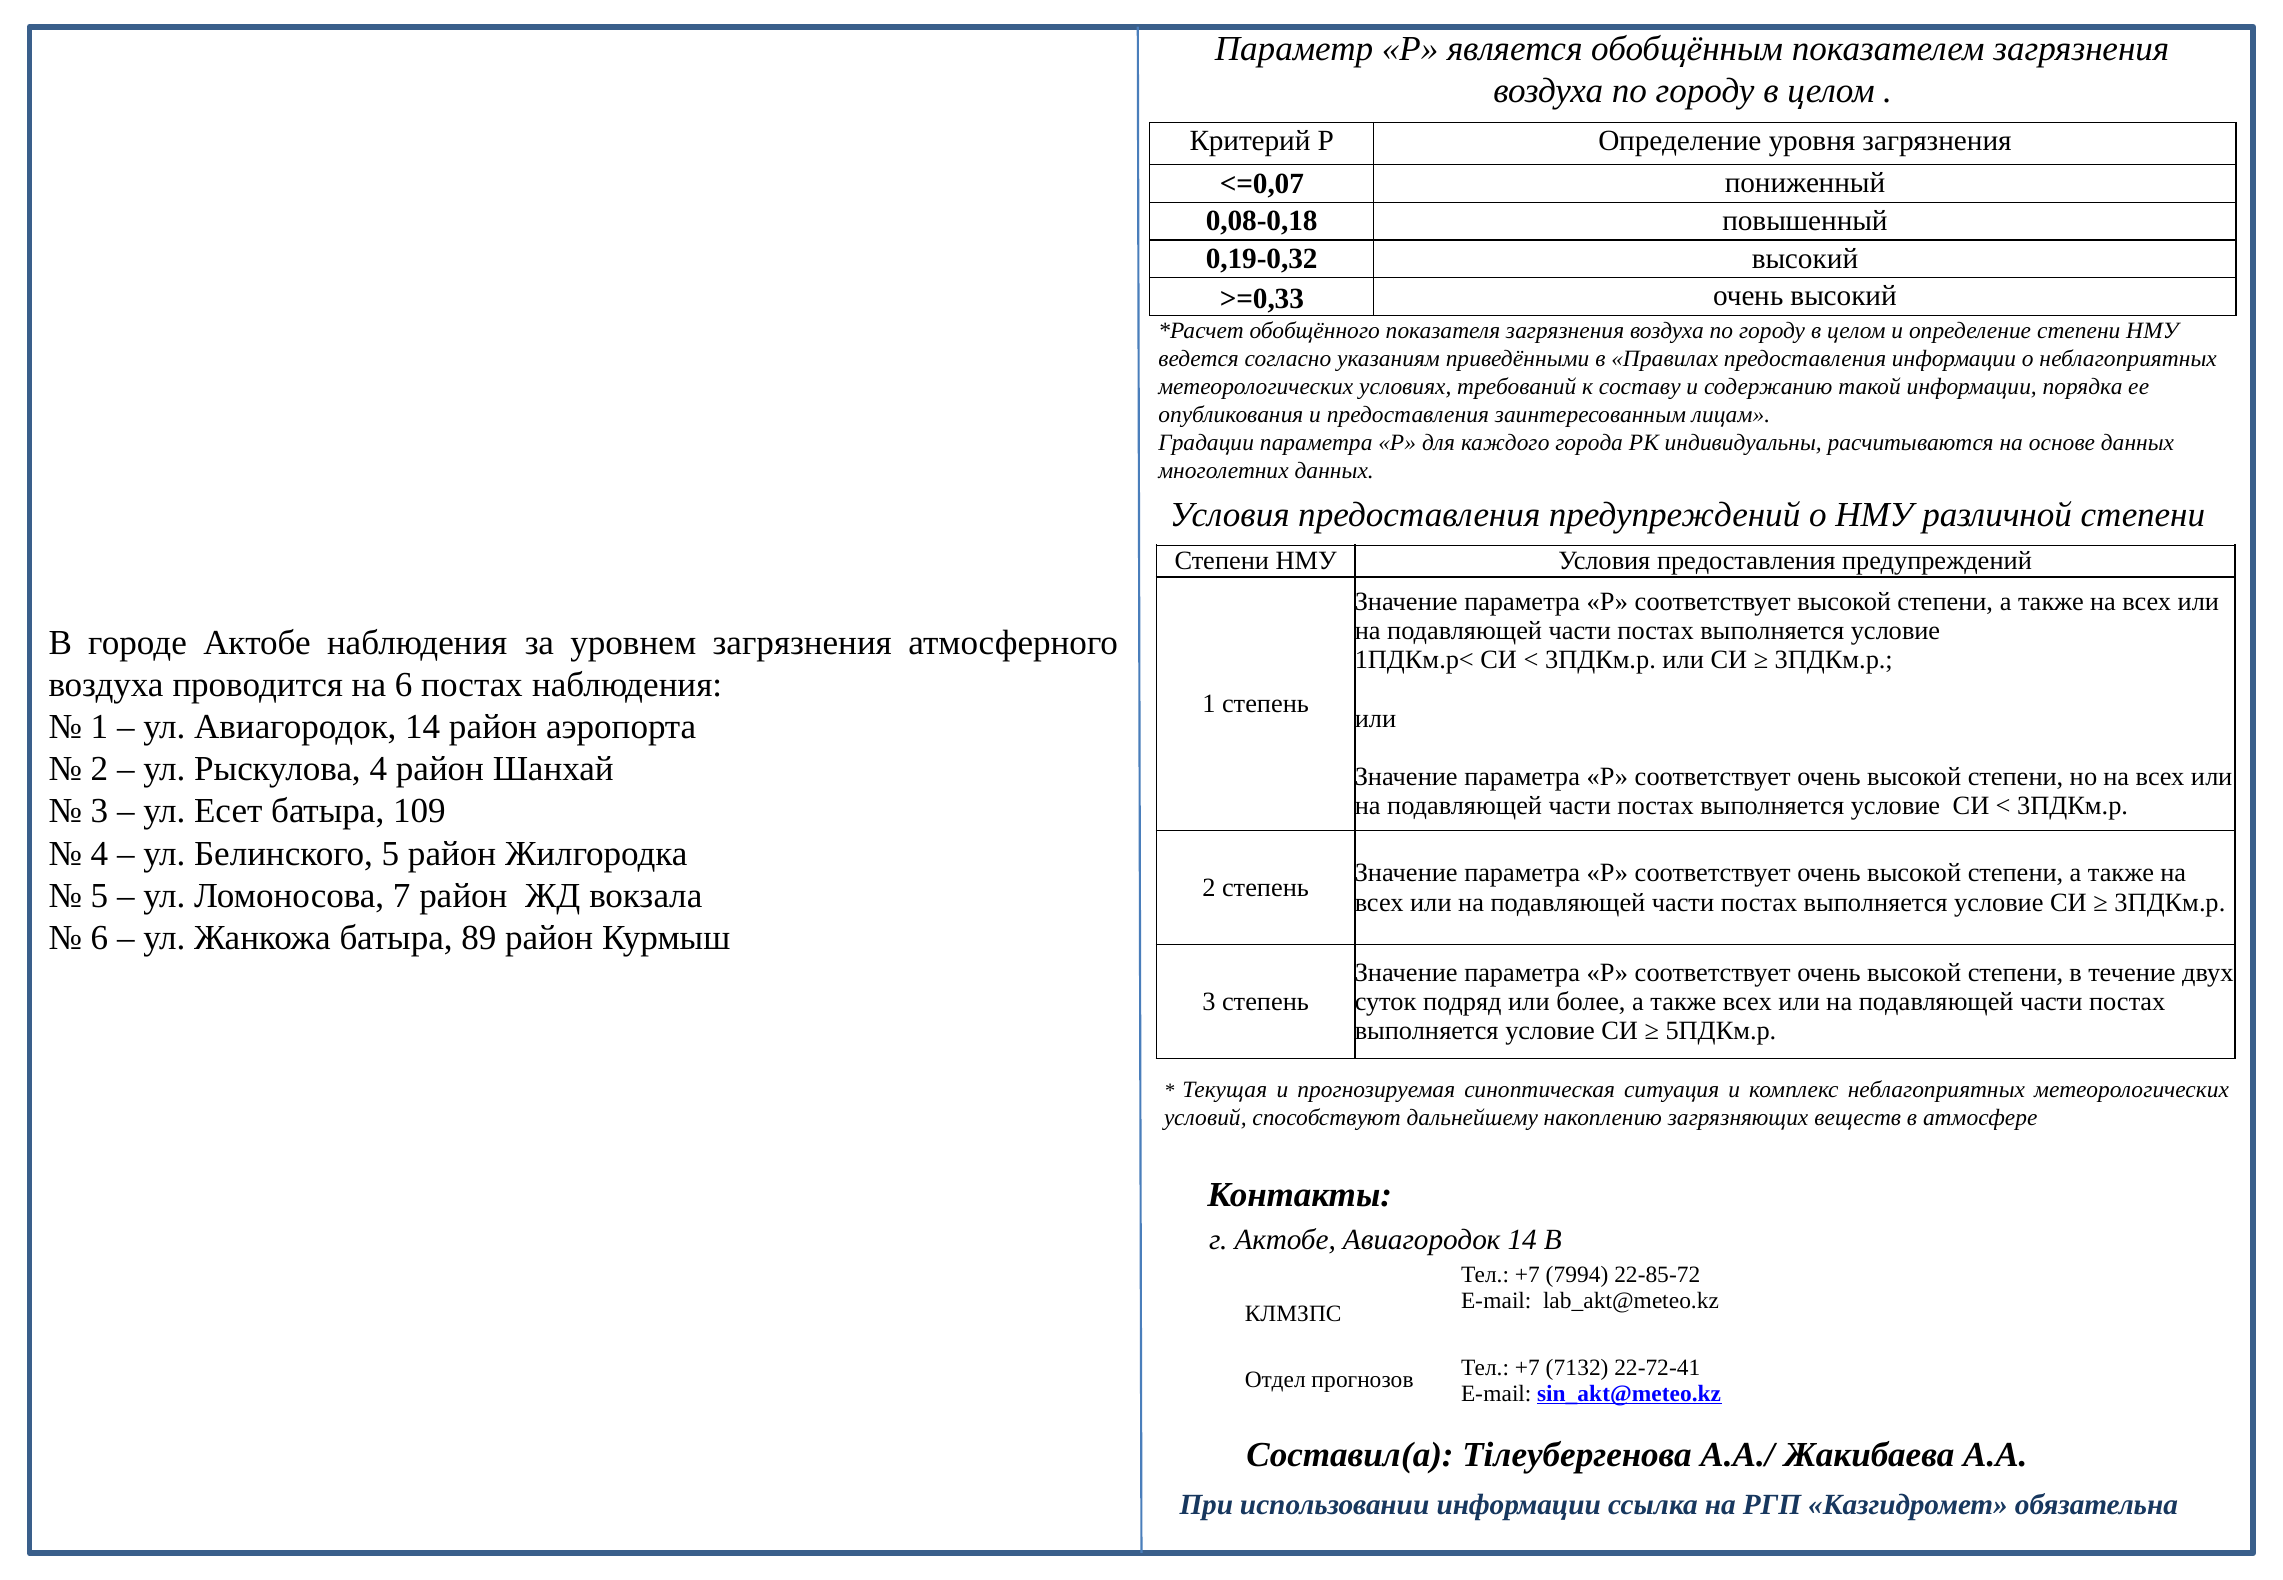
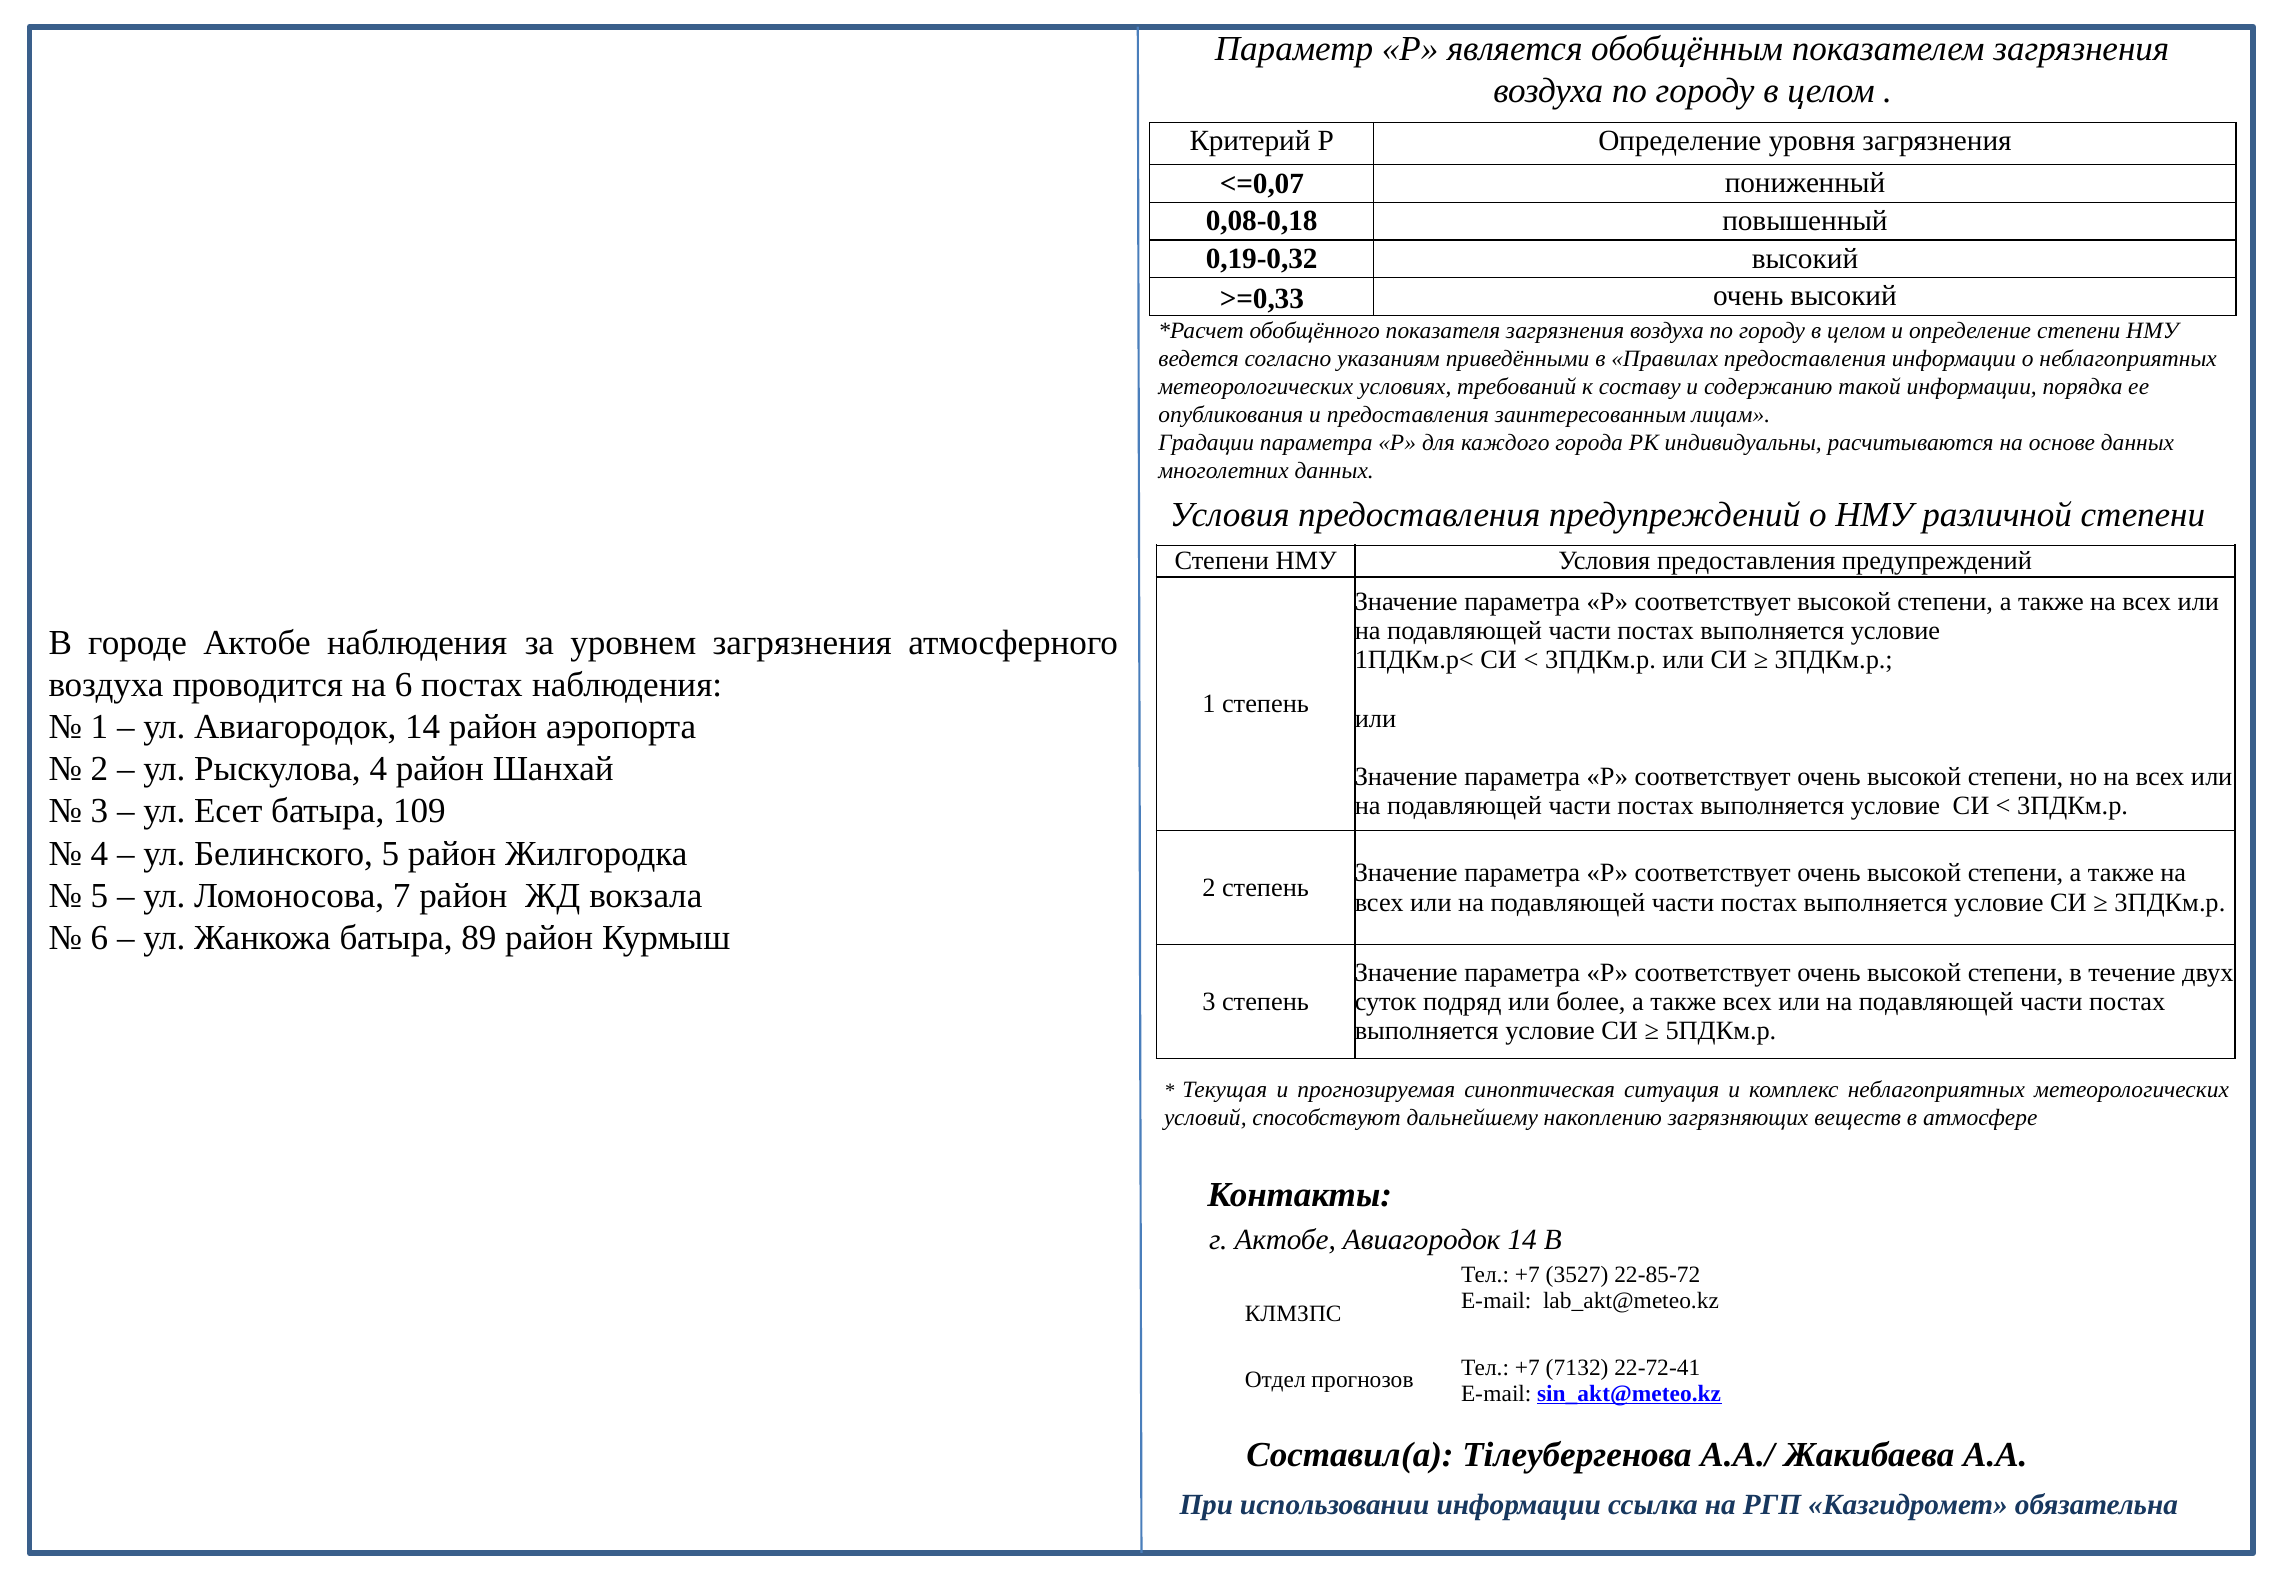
7994: 7994 -> 3527 (1577, 1275)
